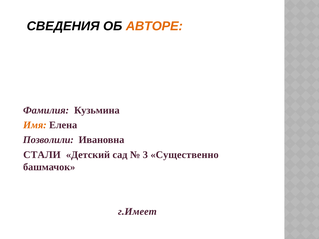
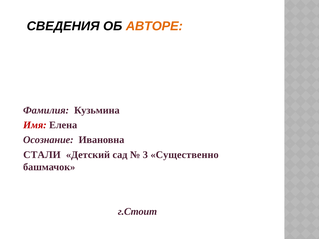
Имя colour: orange -> red (35, 125)
Позволили: Позволили -> Осознание (48, 140)
г.Имеет: г.Имеет -> г.Стоит (137, 212)
